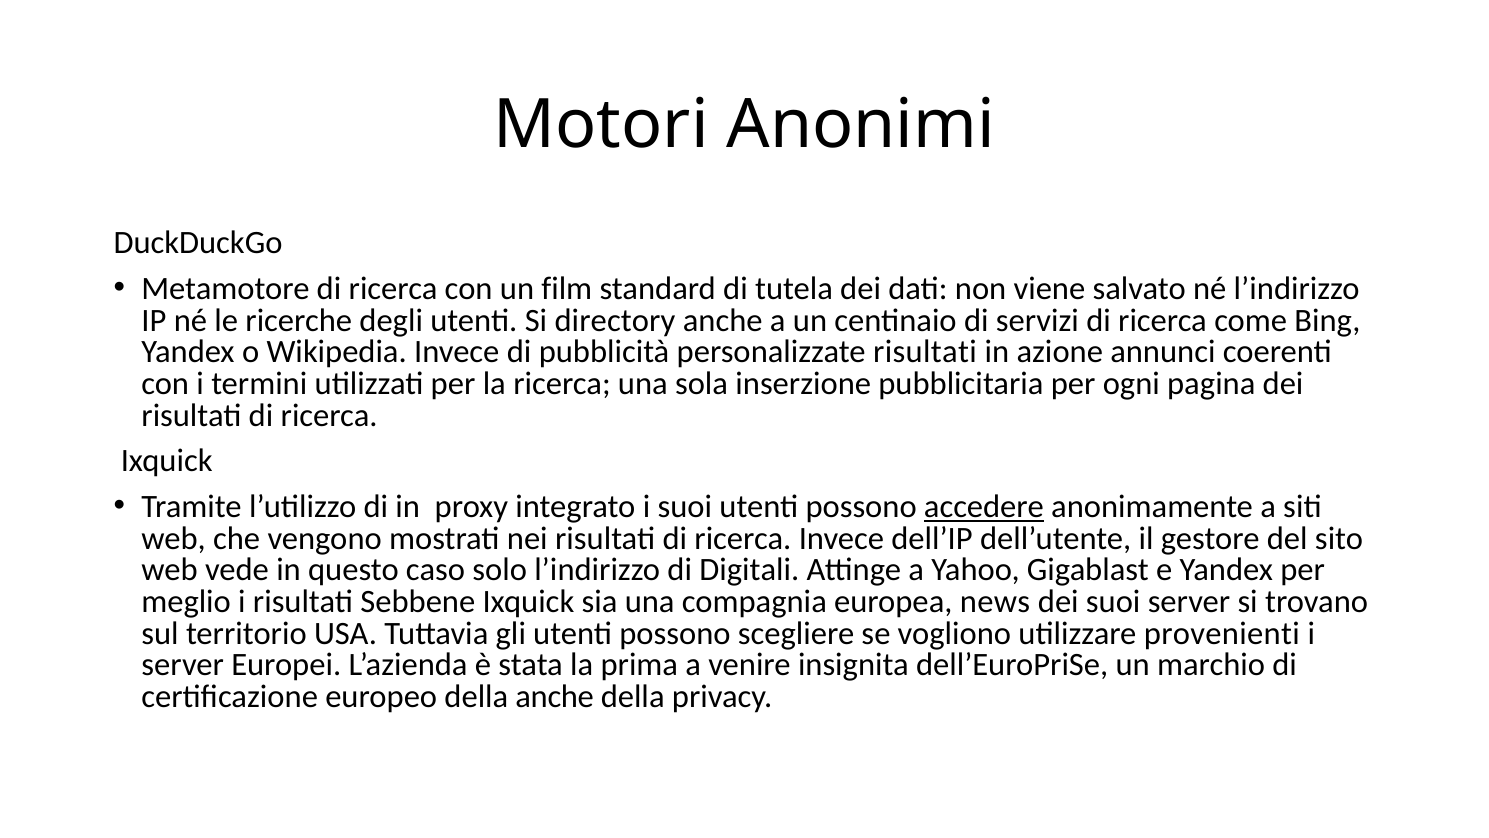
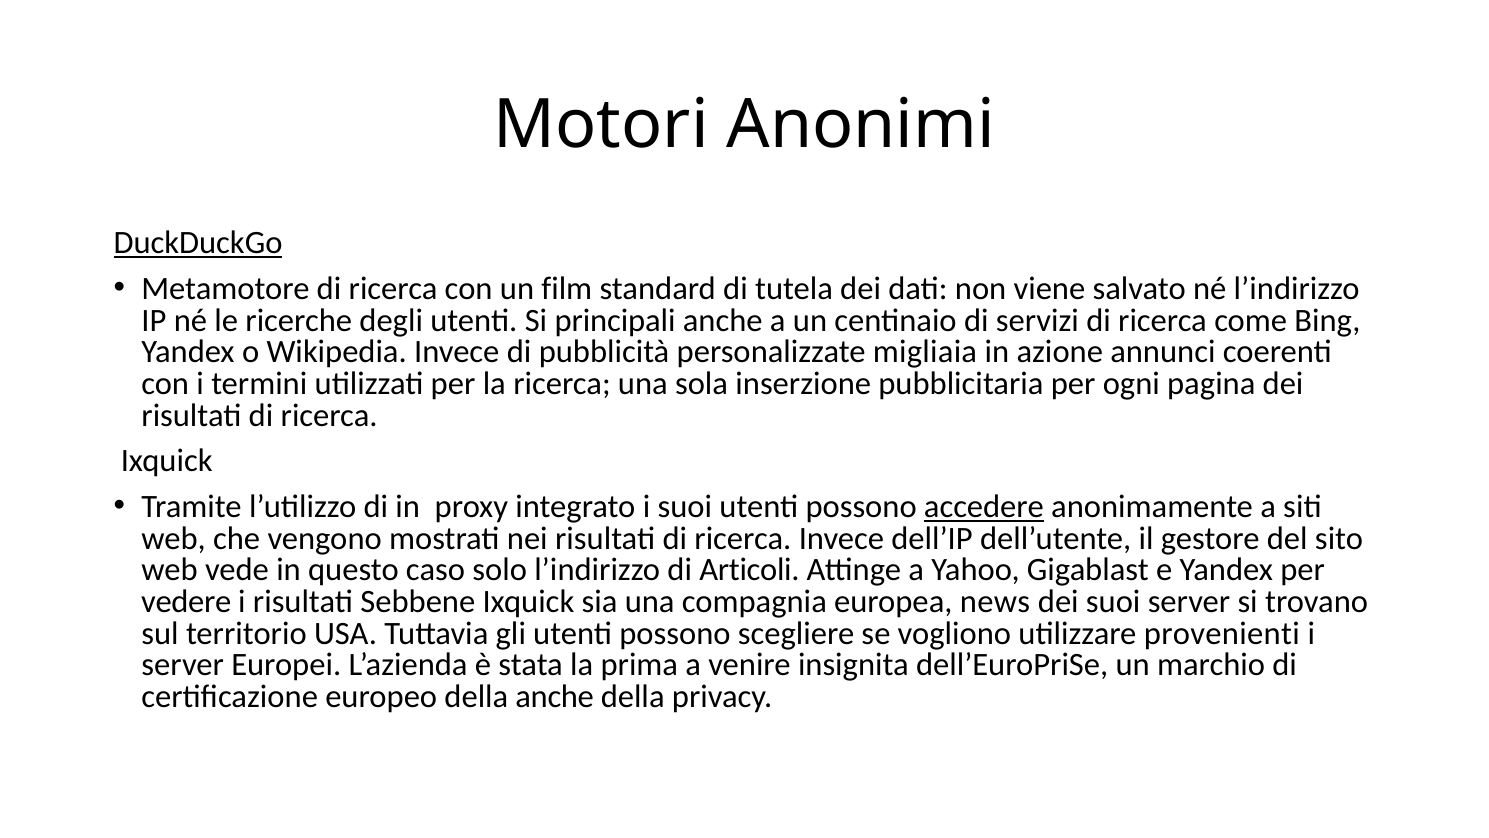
DuckDuckGo underline: none -> present (198, 243)
directory: directory -> principali (615, 320)
personalizzate risultati: risultati -> migliaia (925, 352)
Digitali: Digitali -> Articoli (749, 570)
meglio: meglio -> vedere (186, 601)
